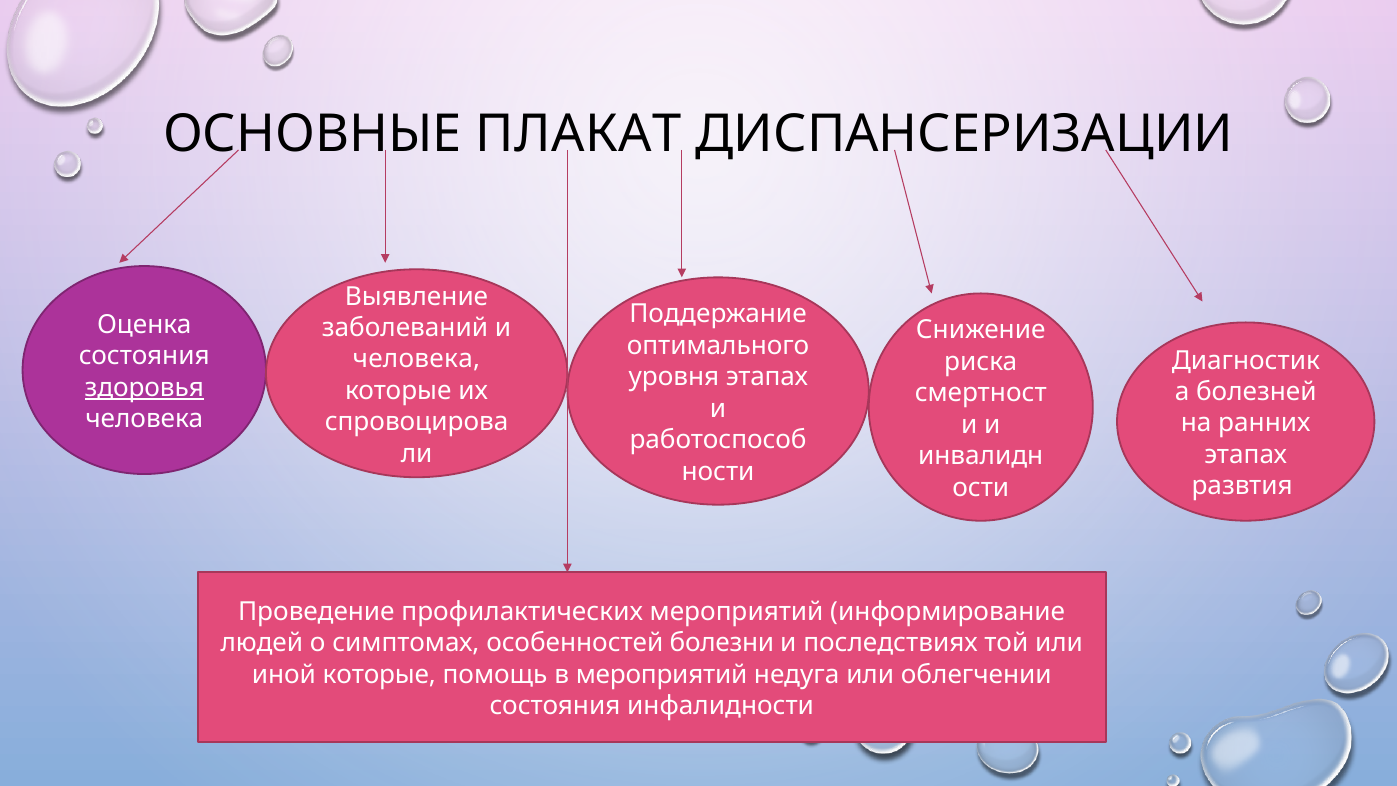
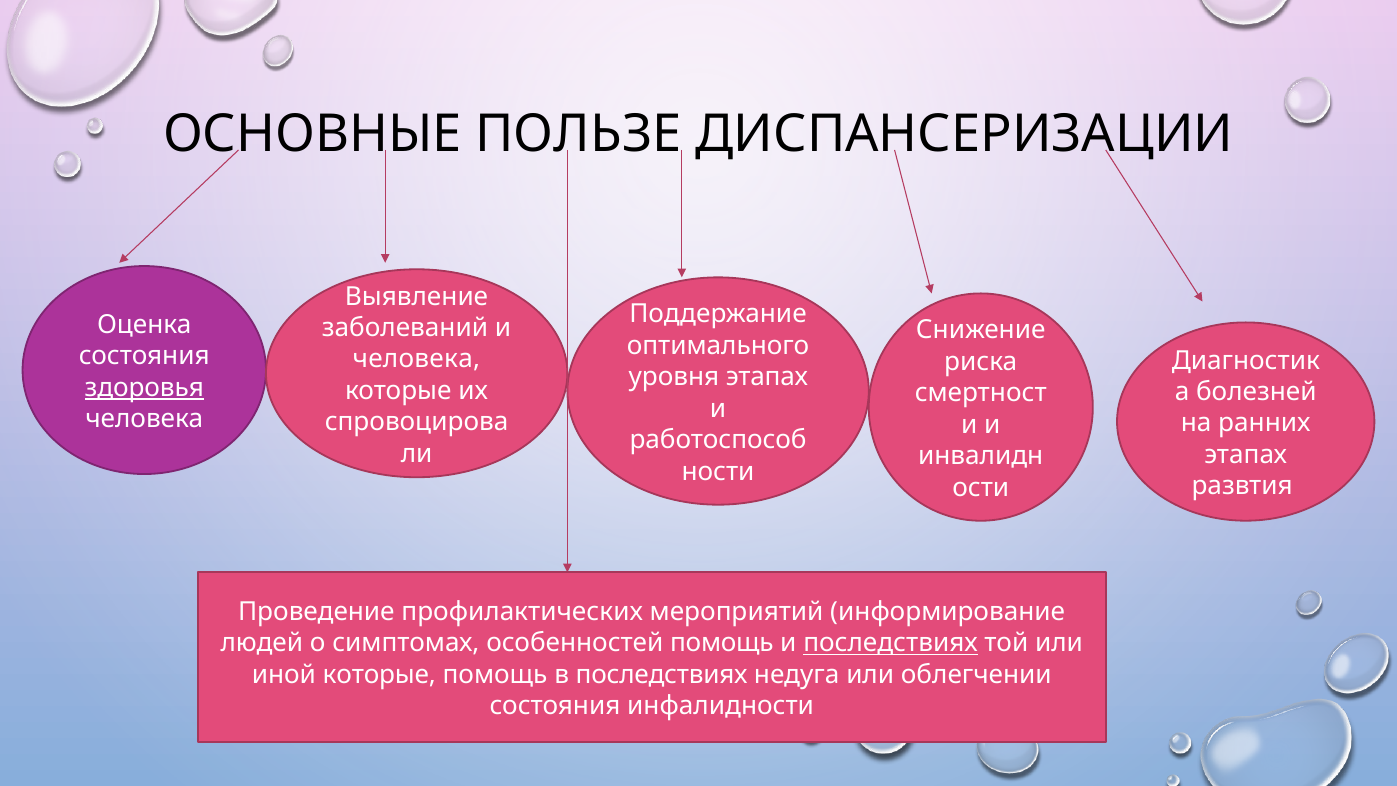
ПЛАКАТ: ПЛАКАТ -> ПОЛЬЗЕ (579, 134)
особенностей болезни: болезни -> помощь (722, 643)
последствиях underline: none -> present (890, 643)
в мероприятий: мероприятий -> последствиях (662, 674)
